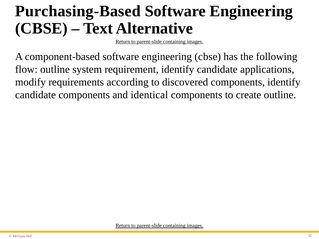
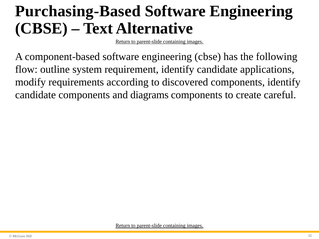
identical: identical -> diagrams (149, 95)
create outline: outline -> careful (280, 95)
